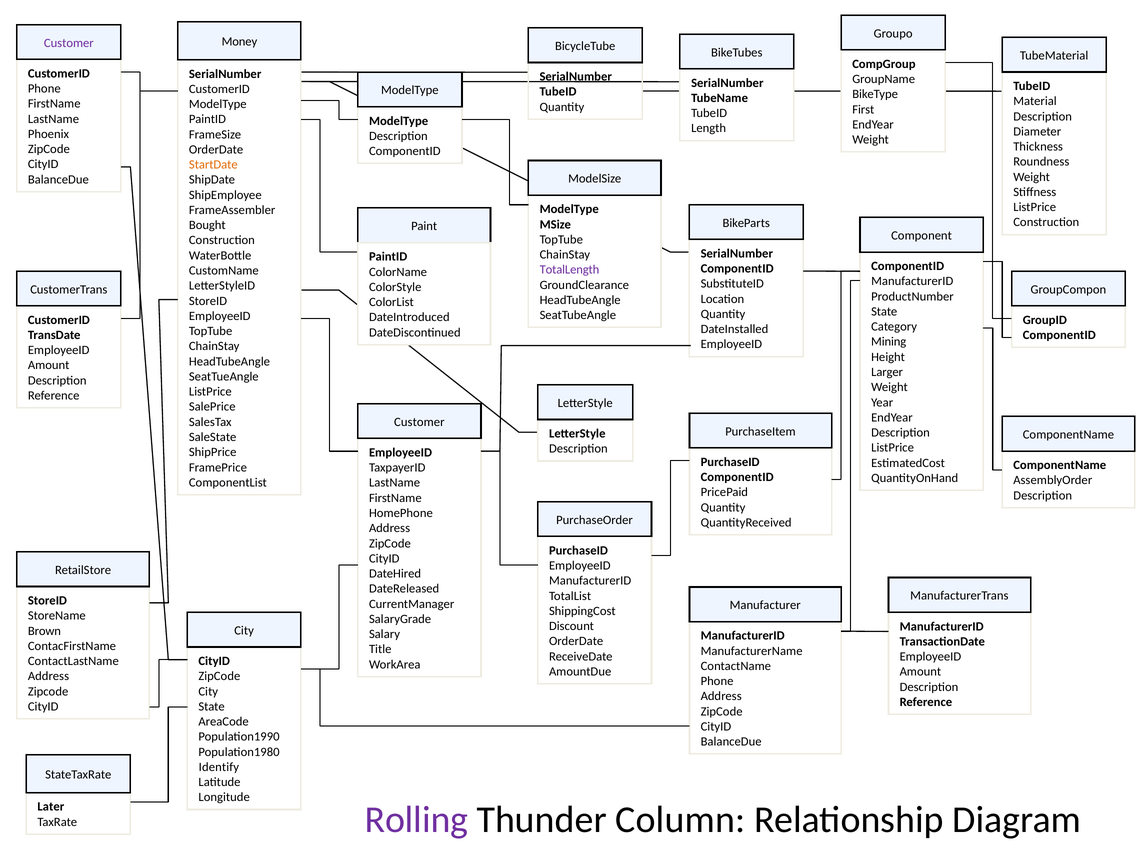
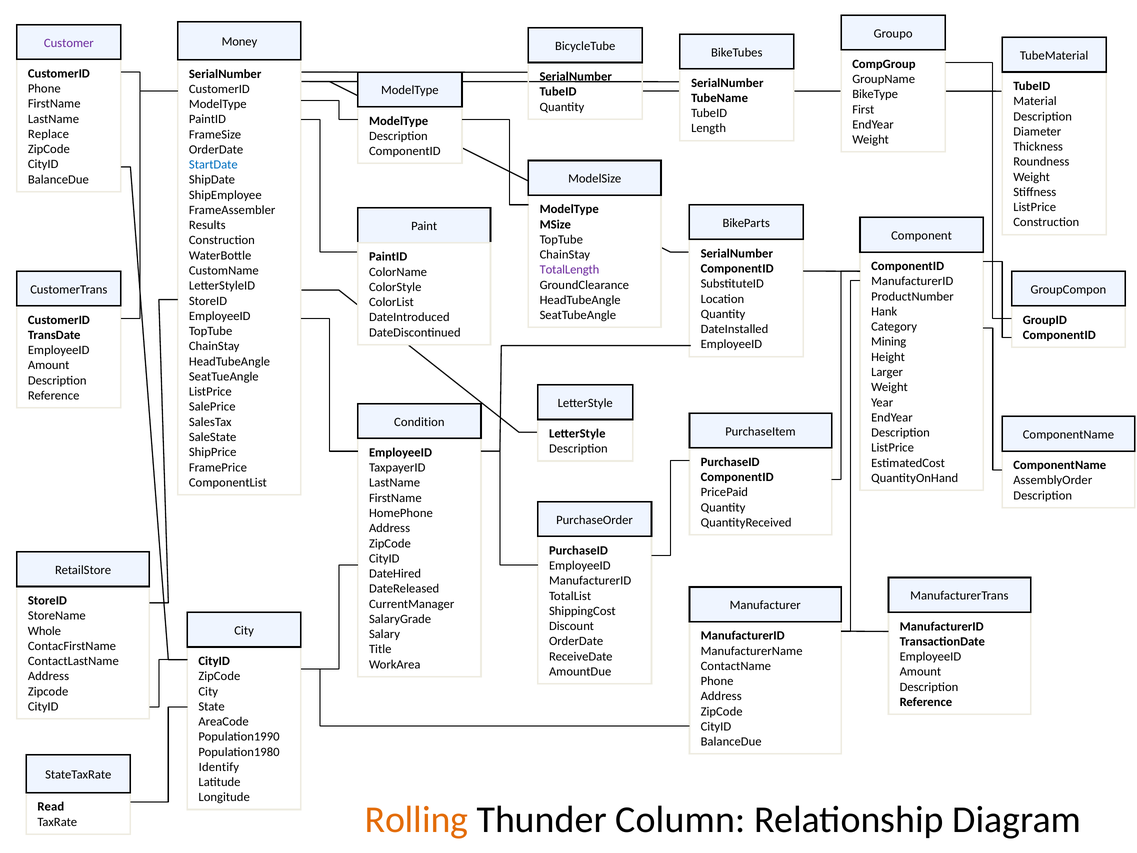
Phoenix: Phoenix -> Replace (48, 134)
StartDate colour: orange -> blue (213, 165)
Bought: Bought -> Results (207, 225)
State: State -> Hank (884, 311)
Customer: Customer -> Condition (419, 422)
Brown: Brown -> Whole (44, 631)
Later: Later -> Read (51, 807)
Rolling colour: purple -> orange (416, 819)
